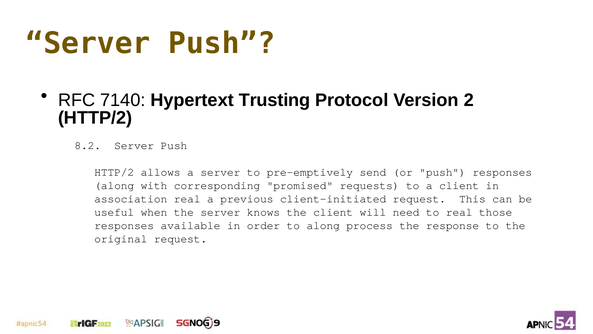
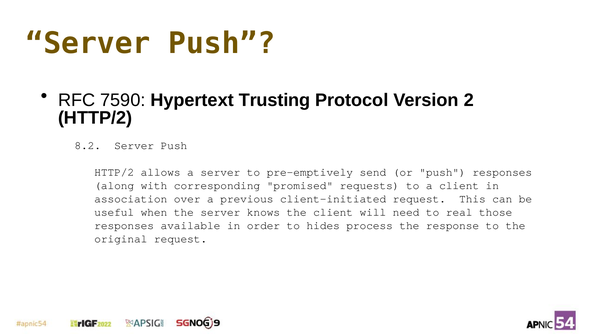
7140: 7140 -> 7590 (123, 100)
association real: real -> over (187, 199)
to along: along -> hides (323, 225)
